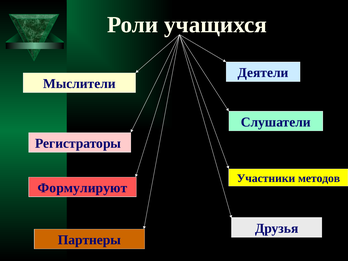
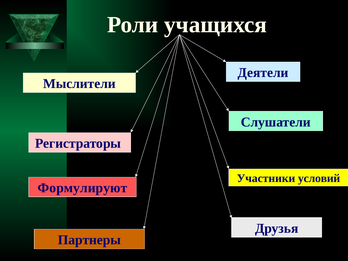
методов: методов -> условий (319, 178)
